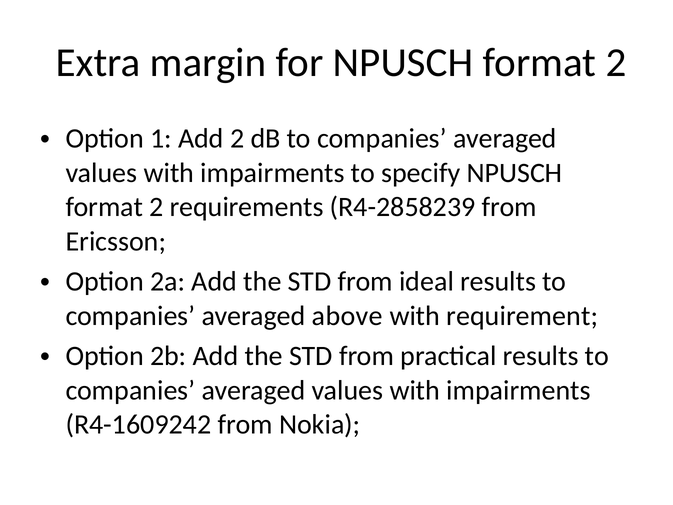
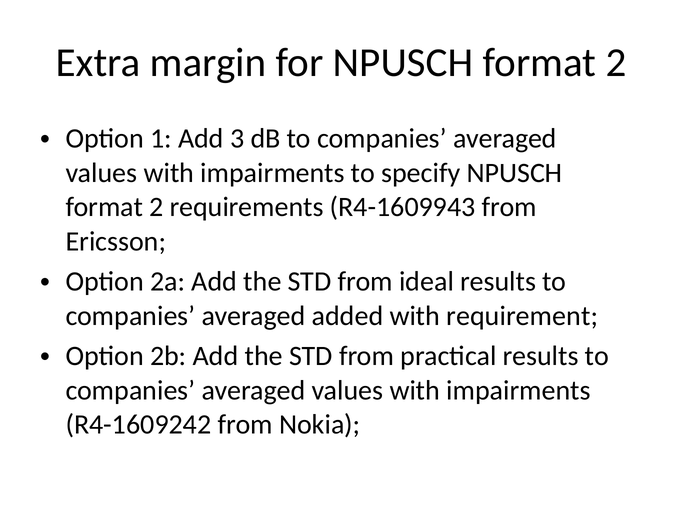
Add 2: 2 -> 3 (237, 139)
R4-2858239: R4-2858239 -> R4-1609943 (403, 207)
above: above -> added (347, 316)
